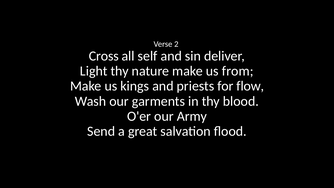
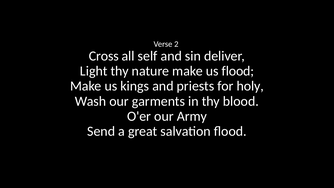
us from: from -> flood (238, 71)
flow: flow -> holy (250, 86)
